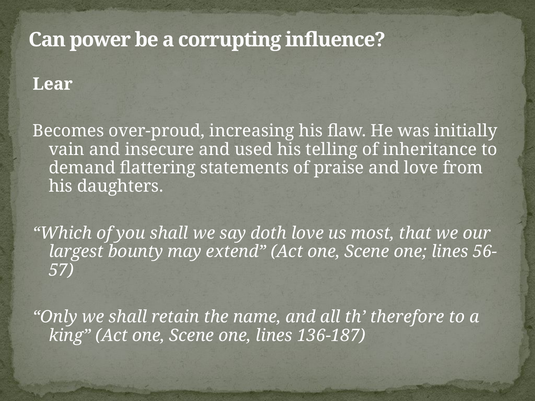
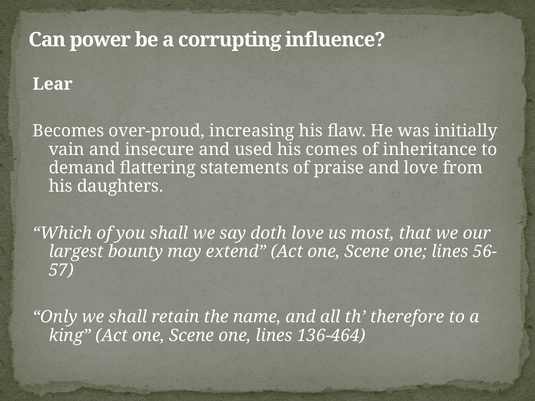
telling: telling -> comes (332, 149)
136-187: 136-187 -> 136-464 (331, 336)
